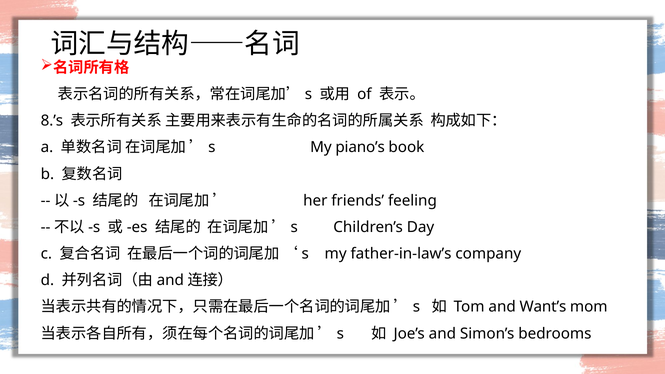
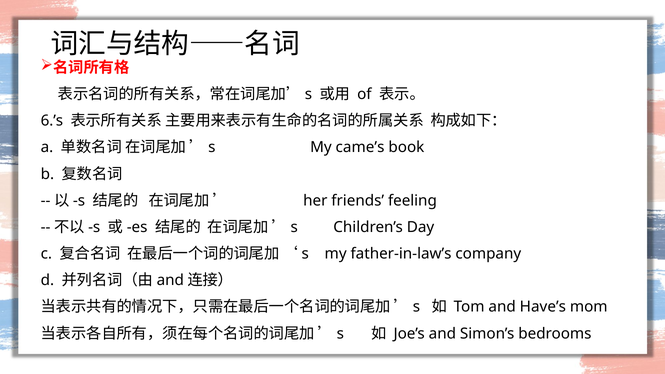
8.’s: 8.’s -> 6.’s (52, 121)
piano’s: piano’s -> came’s (360, 147)
Want’s: Want’s -> Have’s (543, 307)
